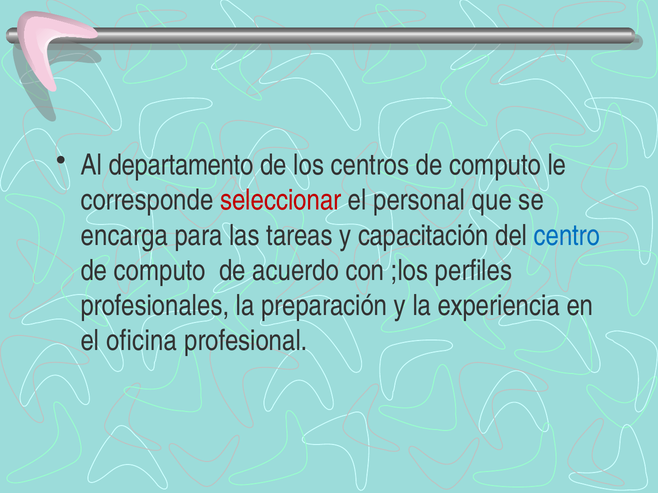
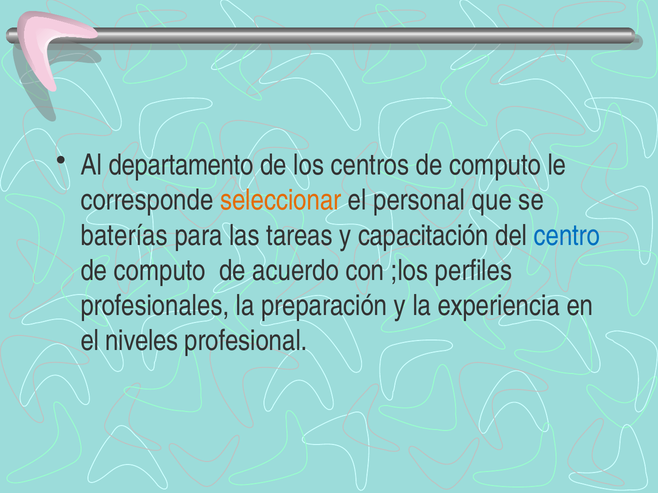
seleccionar colour: red -> orange (281, 201)
encarga: encarga -> baterías (124, 236)
oficina: oficina -> niveles (142, 341)
